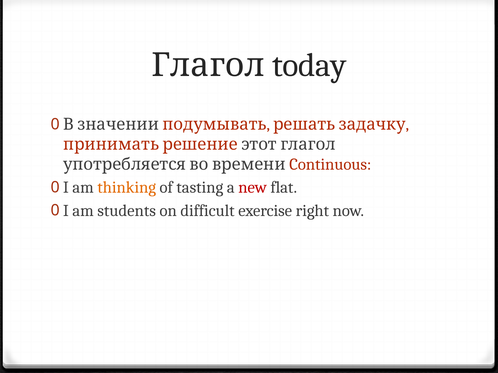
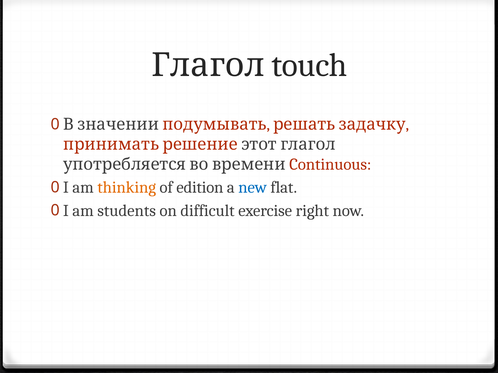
today: today -> touch (309, 65)
tasting: tasting -> edition (200, 188)
new colour: red -> blue (253, 188)
